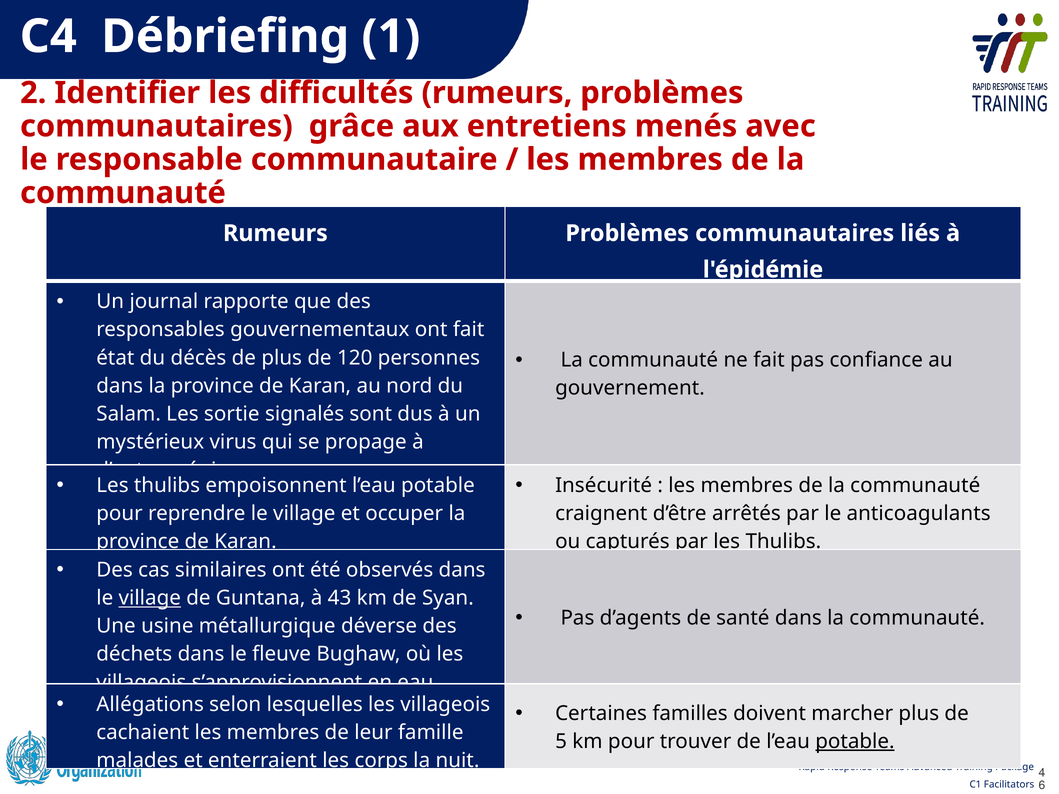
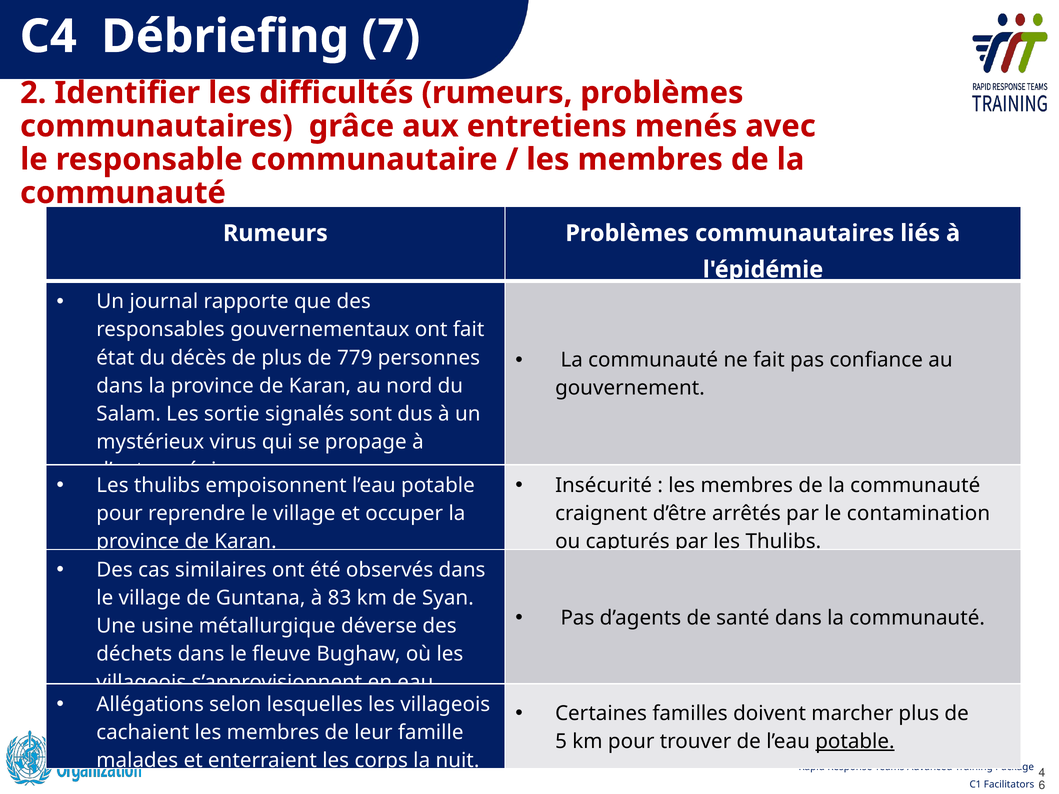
1: 1 -> 7 (391, 37)
120: 120 -> 779 (355, 358)
anticoagulants: anticoagulants -> contamination (919, 513)
village underline: present -> none (150, 598)
43: 43 -> 83 (340, 598)
